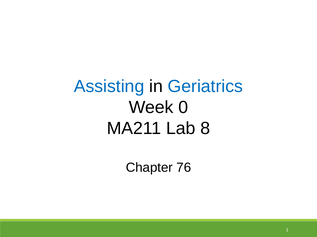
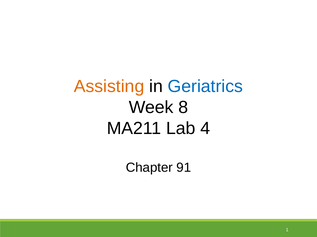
Assisting colour: blue -> orange (109, 87)
0: 0 -> 8 (183, 108)
8: 8 -> 4 (205, 129)
76: 76 -> 91 (184, 168)
